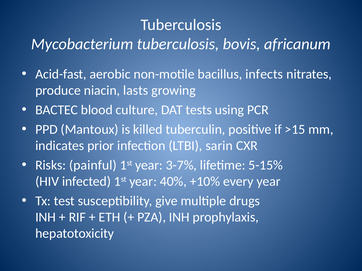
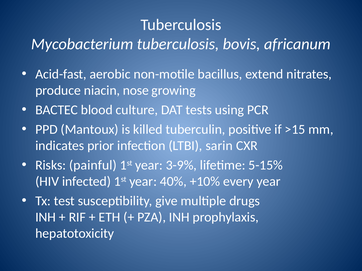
infects: infects -> extend (264, 74)
lasts: lasts -> nose (136, 91)
3-7%: 3-7% -> 3-9% (181, 165)
